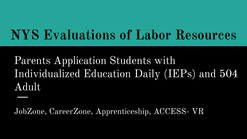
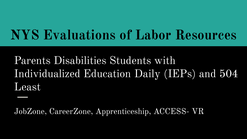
Application: Application -> Disabilities (80, 60)
Adult: Adult -> Least (27, 87)
